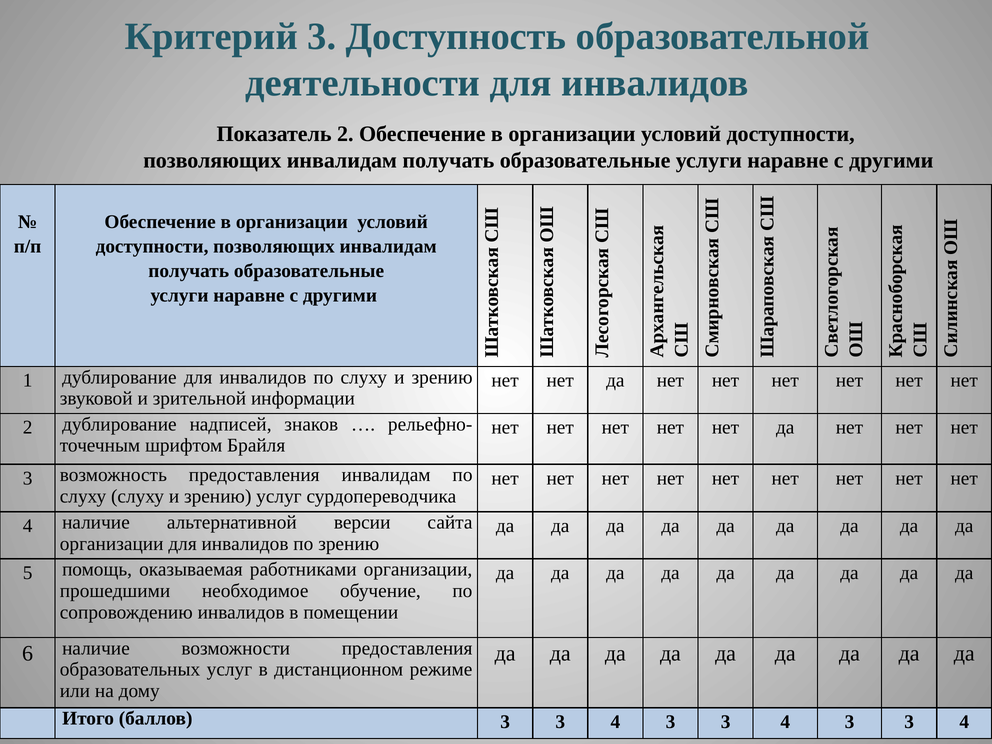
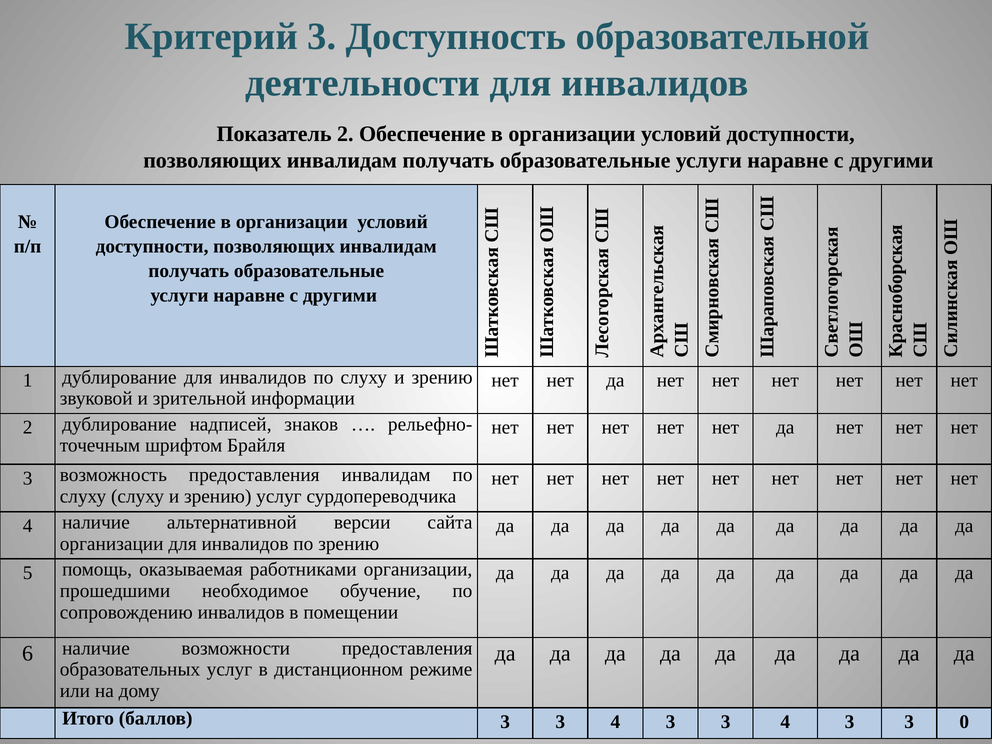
4: 4 -> 0 (964, 722)
